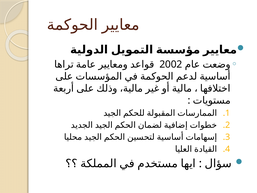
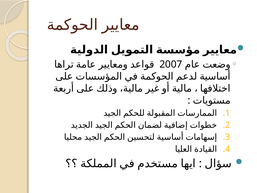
2002: 2002 -> 2007 (171, 64)
